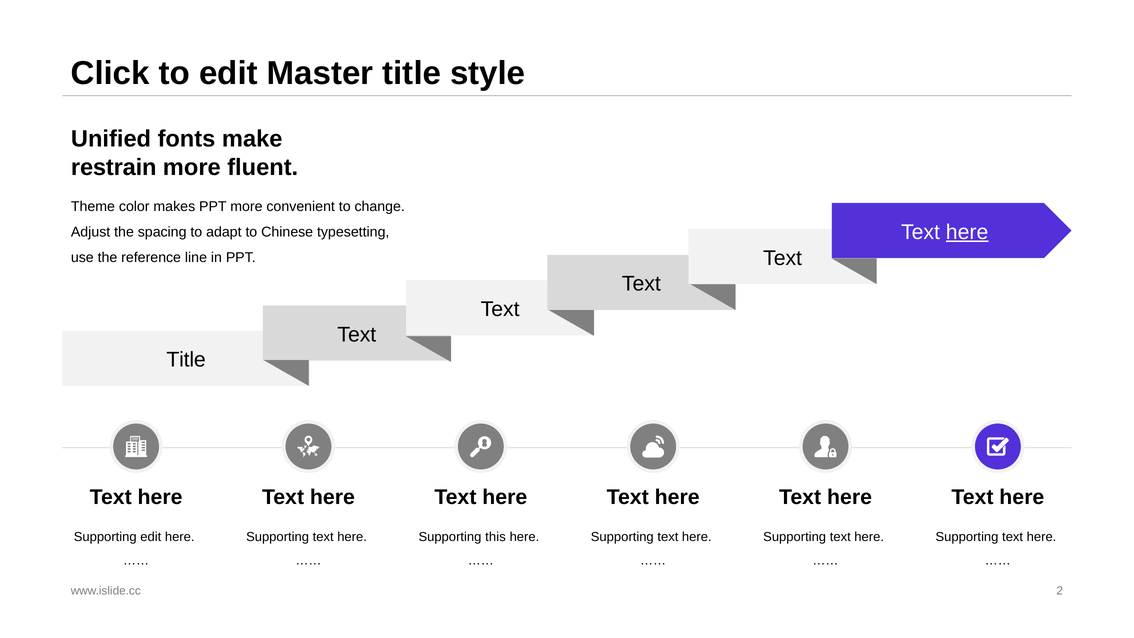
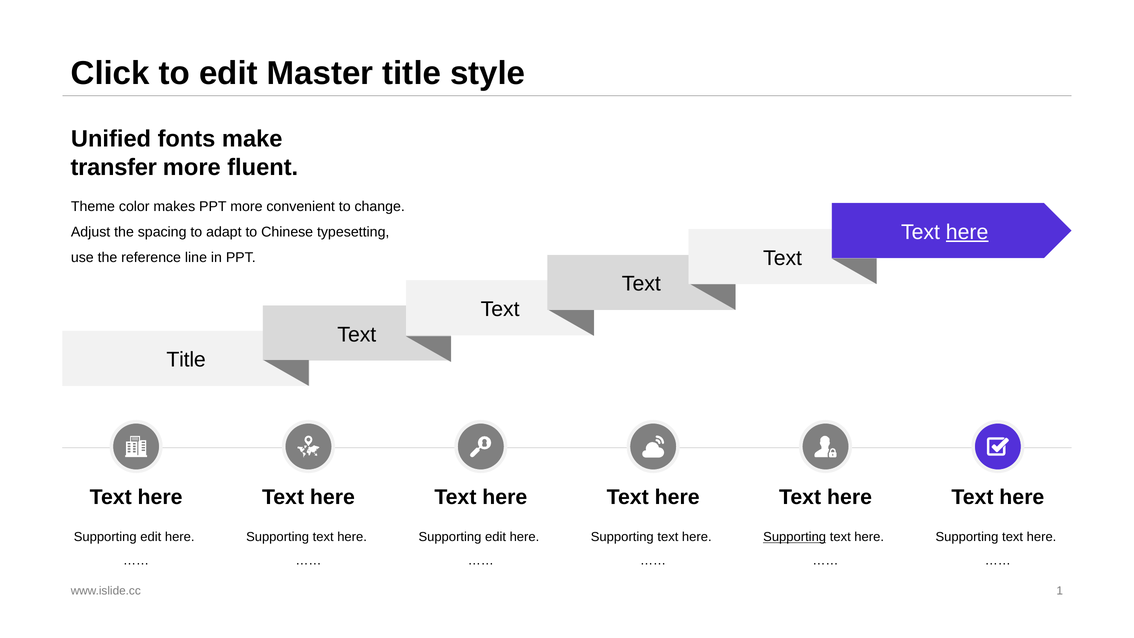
restrain: restrain -> transfer (114, 168)
this: this -> edit (496, 537)
Supporting underline: none -> present (795, 537)
2: 2 -> 1 (1060, 591)
